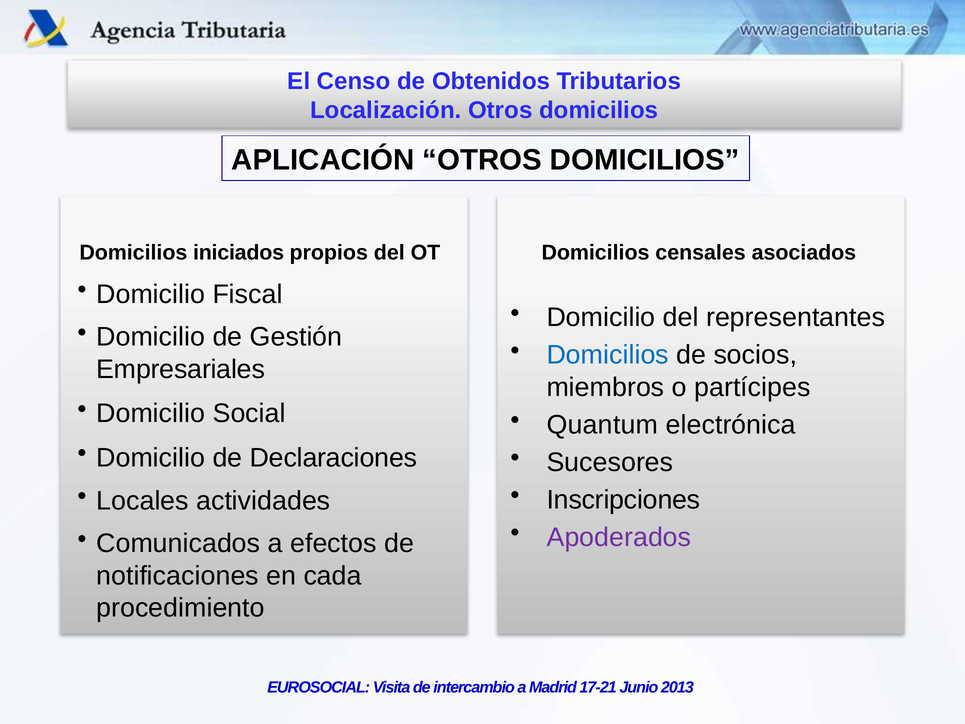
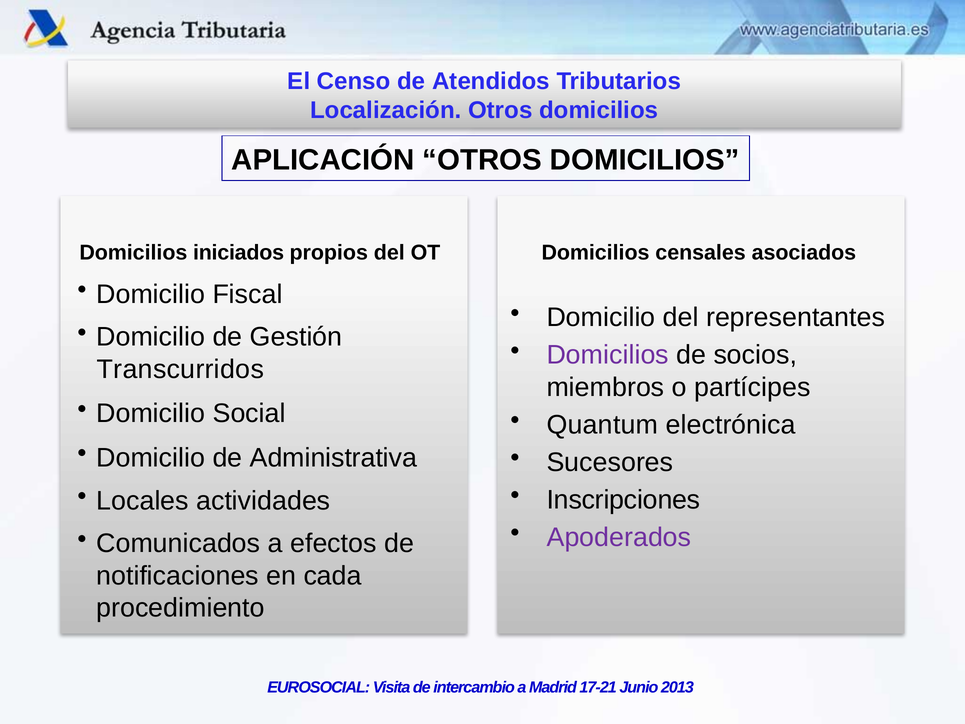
Obtenidos: Obtenidos -> Atendidos (491, 81)
Domicilios colour: blue -> purple (608, 355)
Empresariales: Empresariales -> Transcurridos (180, 369)
Declaraciones: Declaraciones -> Administrativa (333, 458)
